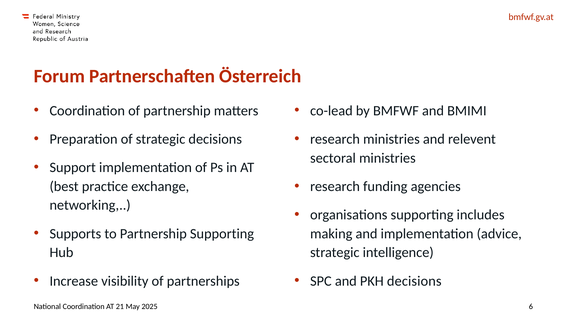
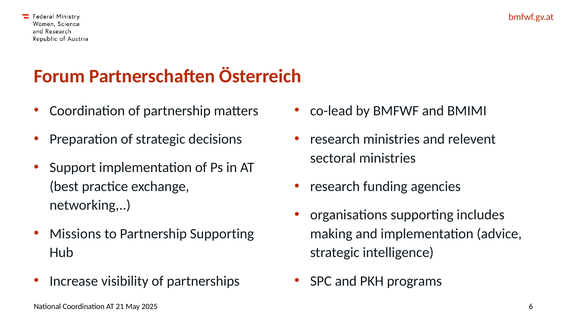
Supports: Supports -> Missions (75, 234)
PKH decisions: decisions -> programs (414, 281)
